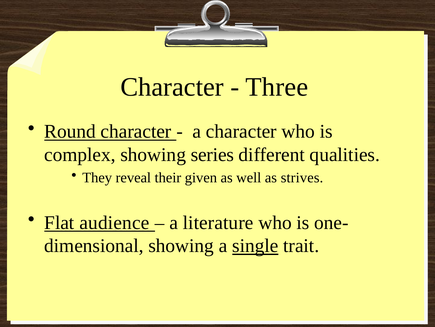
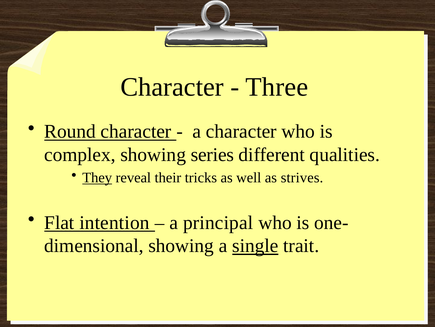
They underline: none -> present (97, 177)
given: given -> tricks (201, 177)
audience: audience -> intention (114, 222)
literature: literature -> principal (218, 222)
